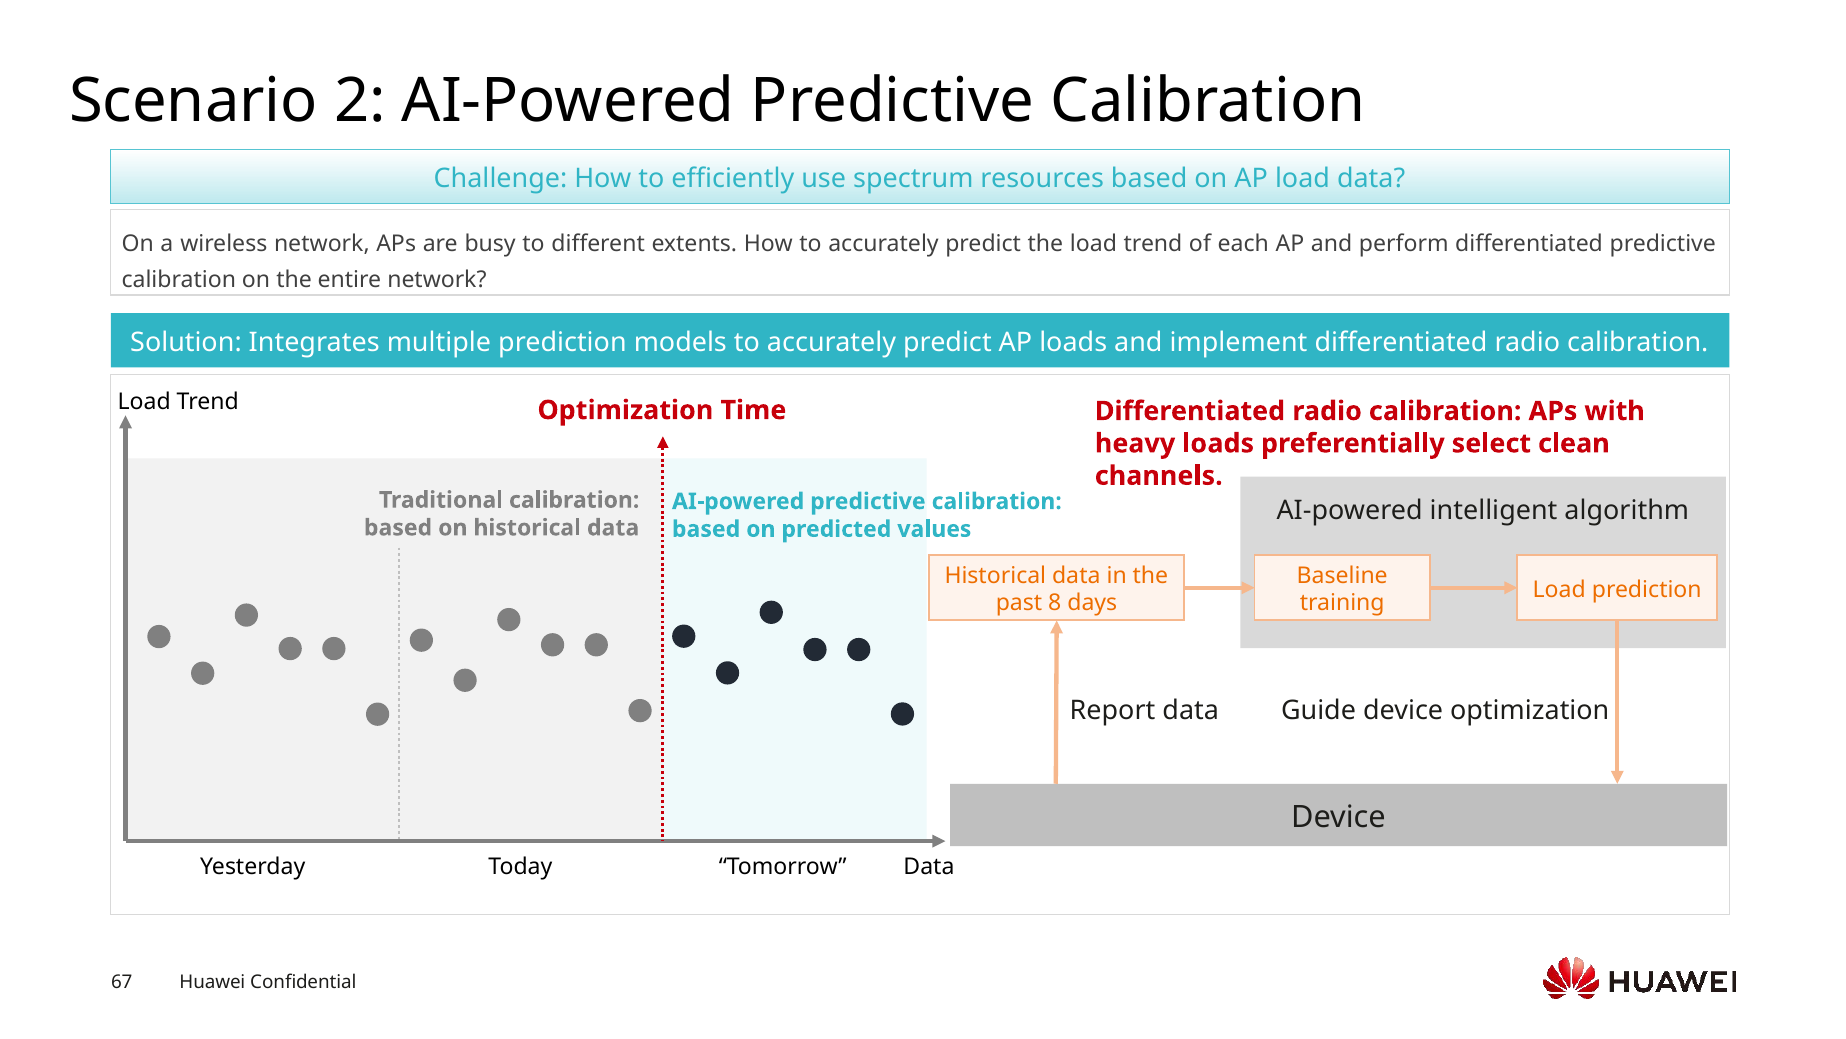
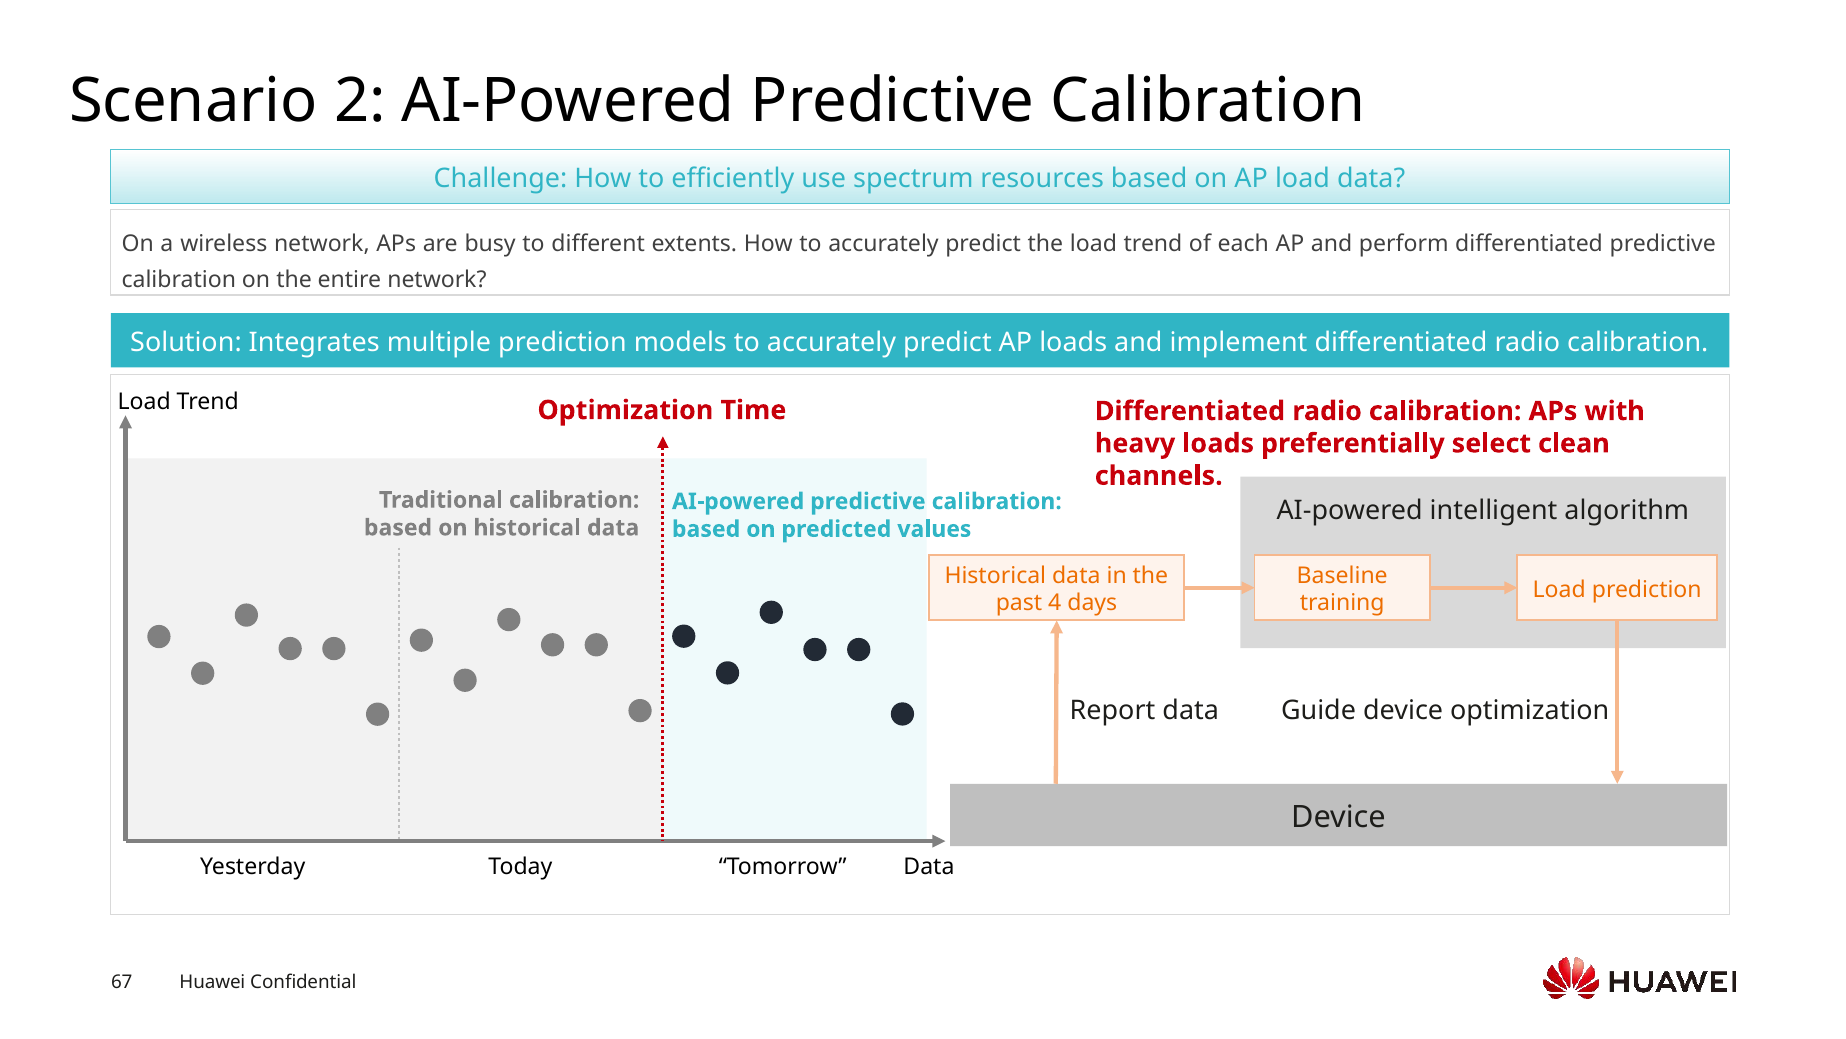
8: 8 -> 4 (1055, 603)
